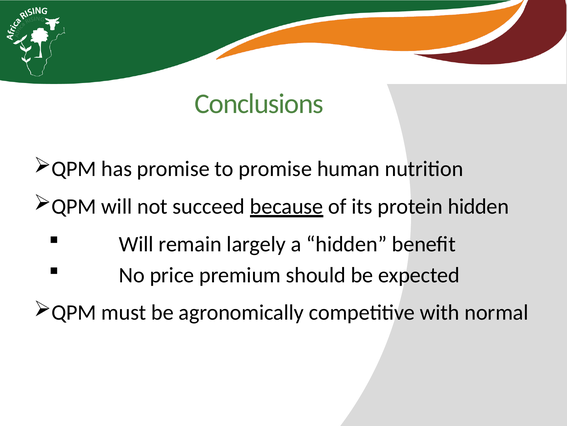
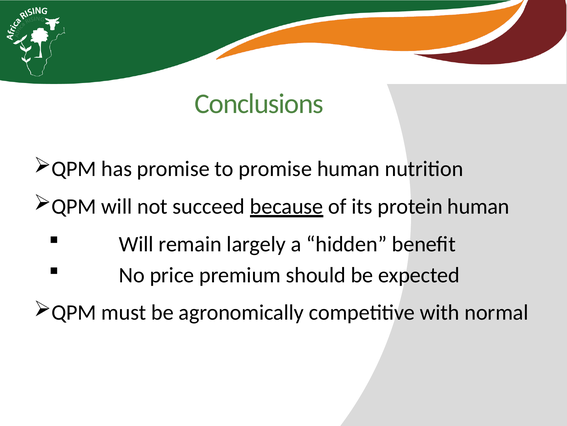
protein hidden: hidden -> human (478, 206)
